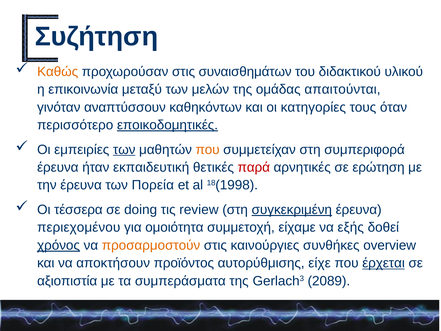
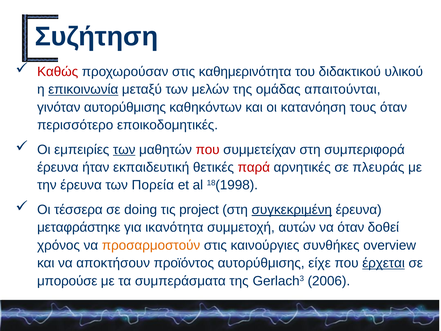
Καθώς colour: orange -> red (58, 72)
συναισθημάτων: συναισθημάτων -> καθημερινότητα (245, 72)
επικοινωνία underline: none -> present (83, 89)
γινόταν αναπτύσσουν: αναπτύσσουν -> αυτορύθμισης (125, 107)
κατηγορίες: κατηγορίες -> κατανόηση (313, 107)
εποικοδομητικές underline: present -> none (168, 125)
που colour: orange -> red (208, 150)
ερώτηση: ερώτηση -> πλευράς (378, 167)
review: review -> project (199, 210)
περιεχομένου: περιεχομένου -> μεταφράστηκε (79, 227)
ομοιότητα: ομοιότητα -> ικανότητα (174, 227)
είχαμε: είχαμε -> αυτών (297, 227)
να εξής: εξής -> όταν (351, 227)
χρόνος underline: present -> none (59, 245)
αξιοπιστία: αξιοπιστία -> μπορούσε (67, 281)
2089: 2089 -> 2006 (329, 281)
